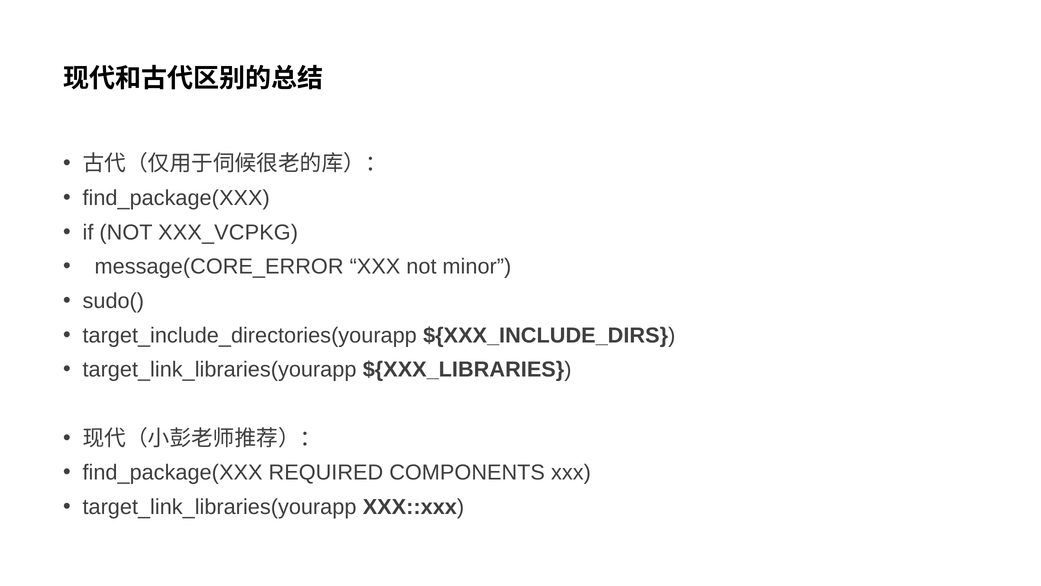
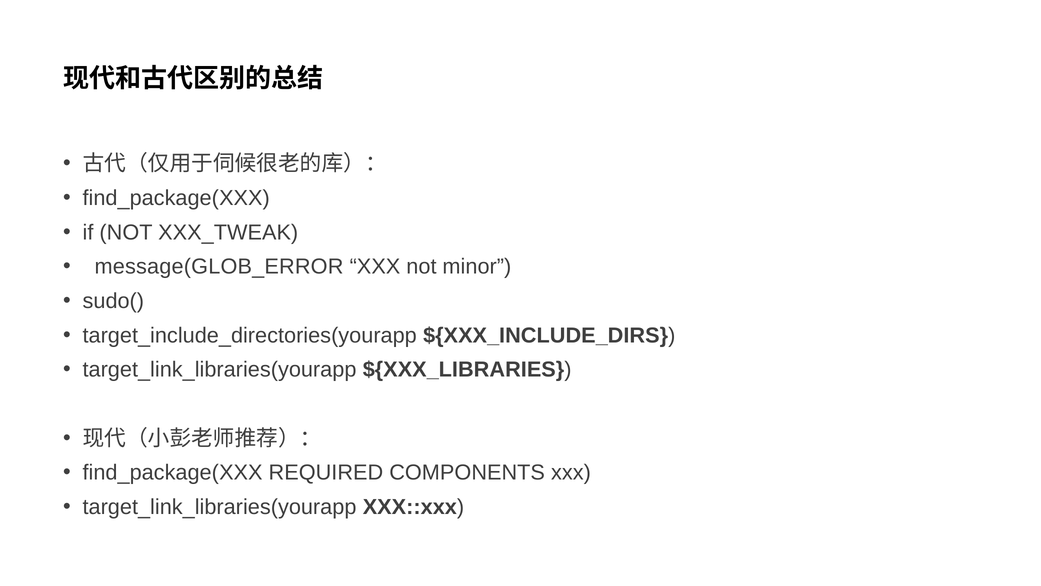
XXX_VCPKG: XXX_VCPKG -> XXX_TWEAK (228, 232)
message(CORE_ERROR: message(CORE_ERROR -> message(GLOB_ERROR (219, 266)
